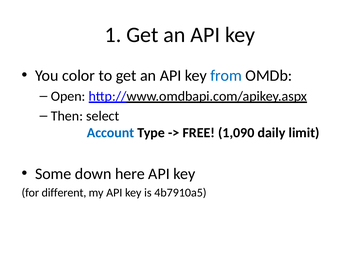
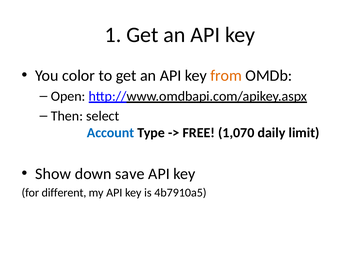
from colour: blue -> orange (226, 76)
1,090: 1,090 -> 1,070 (236, 133)
Some: Some -> Show (53, 174)
here: here -> save (130, 174)
